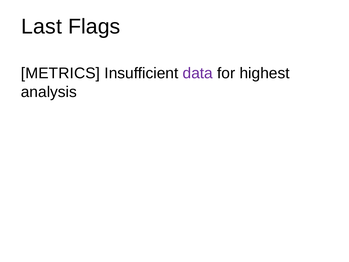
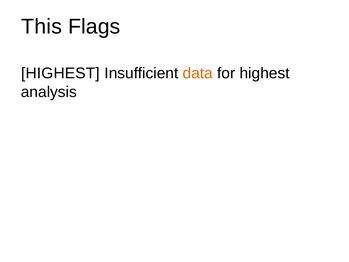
Last: Last -> This (42, 26)
METRICS: METRICS -> HIGHEST (60, 73)
data colour: purple -> orange (198, 73)
